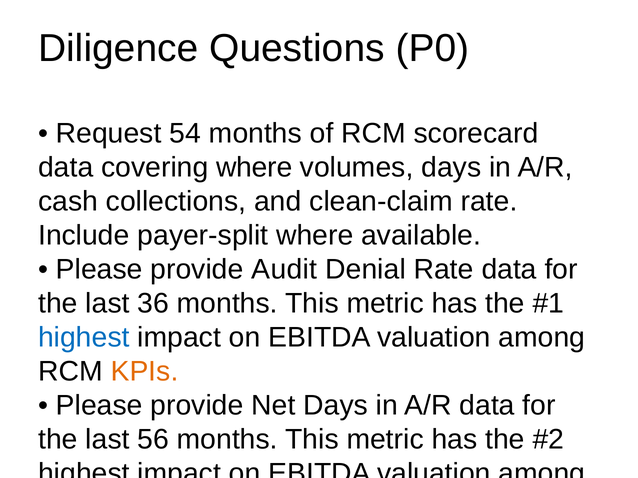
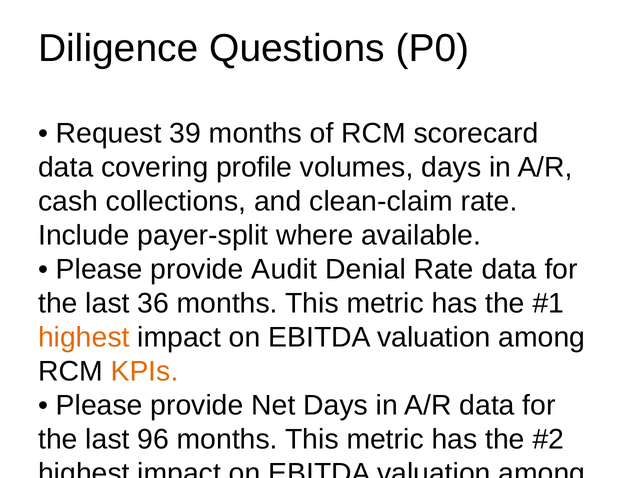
54: 54 -> 39 (185, 134)
covering where: where -> profile (254, 168)
highest colour: blue -> orange (84, 338)
56: 56 -> 96 (153, 440)
